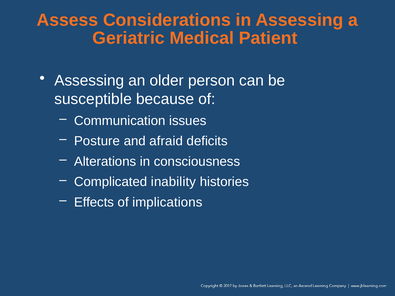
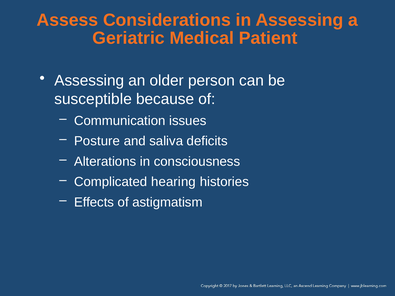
afraid: afraid -> saliva (166, 141)
inability: inability -> hearing (173, 182)
implications: implications -> astigmatism (167, 202)
